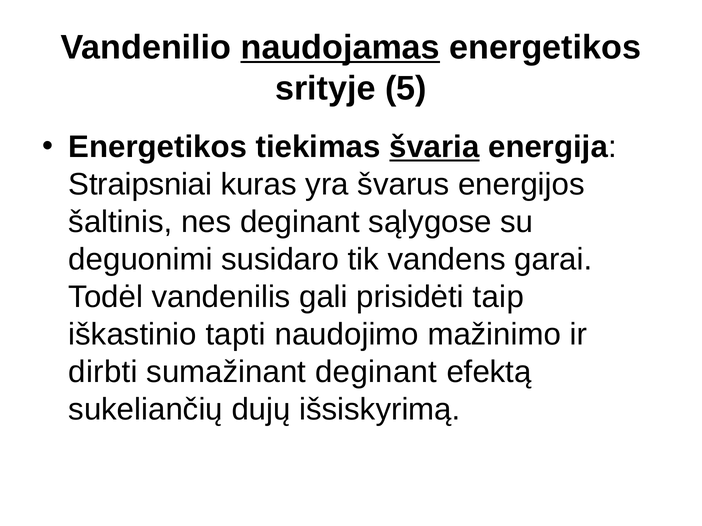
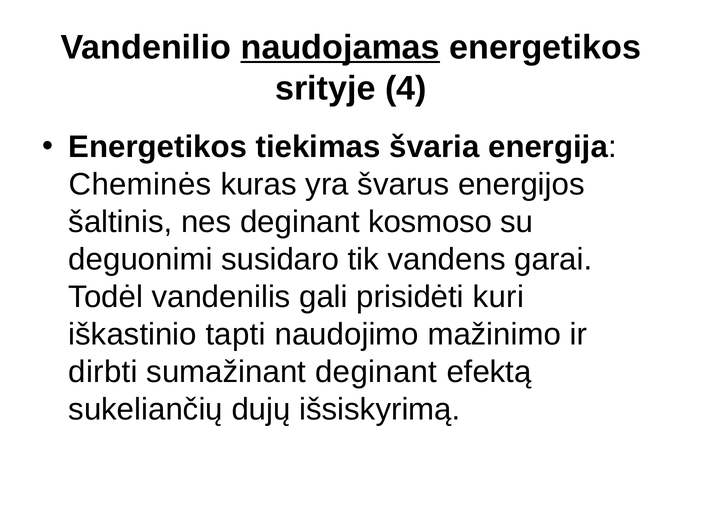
5: 5 -> 4 (406, 88)
švaria underline: present -> none (434, 147)
Straipsniai: Straipsniai -> Cheminės (140, 185)
sąlygose: sąlygose -> kosmoso (430, 222)
taip: taip -> kuri (498, 297)
